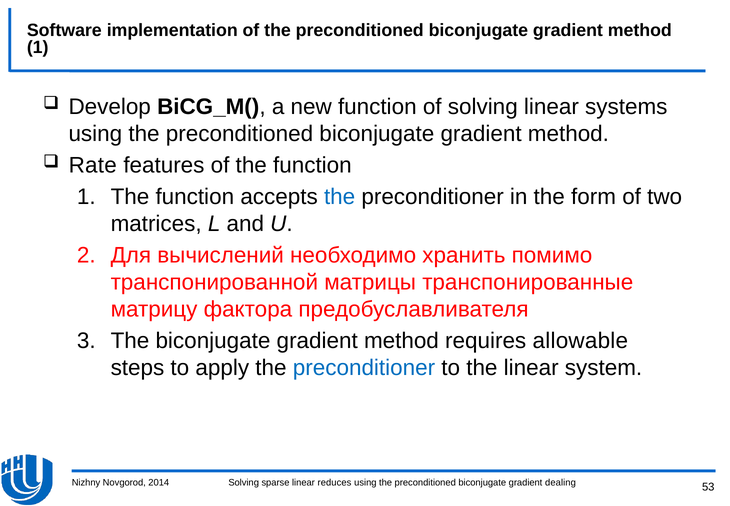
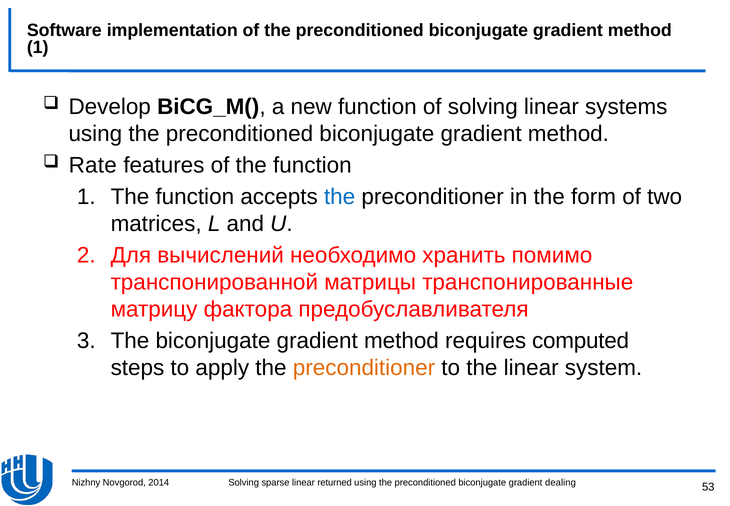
allowable: allowable -> computed (581, 340)
preconditioner colour: blue -> orange (364, 367)
reduces: reduces -> returned (335, 482)
